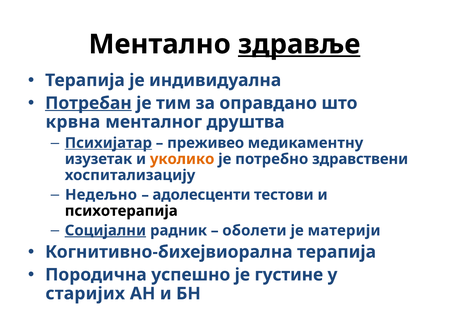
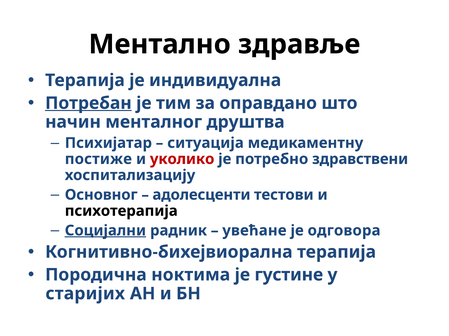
здравље underline: present -> none (299, 44)
крвна: крвна -> начин (73, 122)
Психијатар underline: present -> none (108, 143)
преживео: преживео -> ситуација (206, 143)
изузетак: изузетак -> постиже (98, 159)
уколико colour: orange -> red (182, 159)
Недељно: Недељно -> Основног (101, 195)
оболети: оболети -> увећане (254, 231)
материји: материји -> одговора (344, 231)
успешно: успешно -> ноктима (191, 275)
